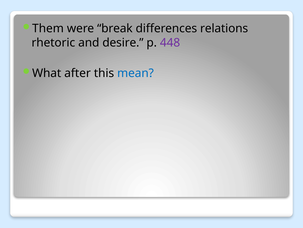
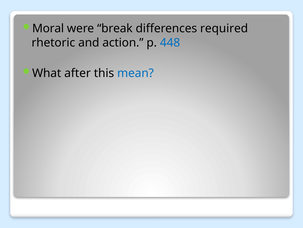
Them: Them -> Moral (48, 28)
relations: relations -> required (224, 28)
desire: desire -> action (123, 43)
448 colour: purple -> blue (170, 43)
